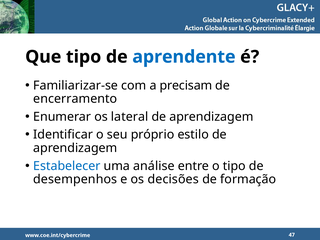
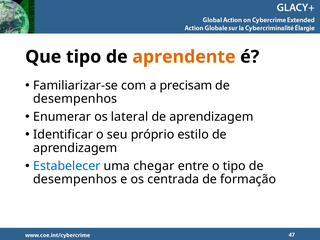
aprendente colour: blue -> orange (184, 57)
encerramento: encerramento -> desempenhos (75, 99)
análise: análise -> chegar (154, 166)
decisões: decisões -> centrada (173, 179)
